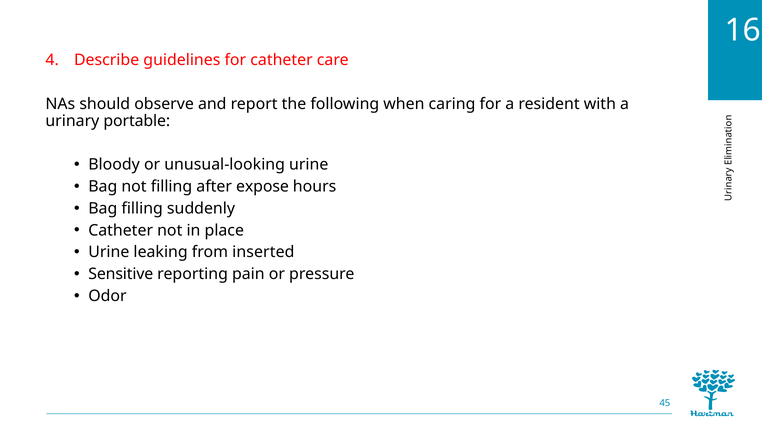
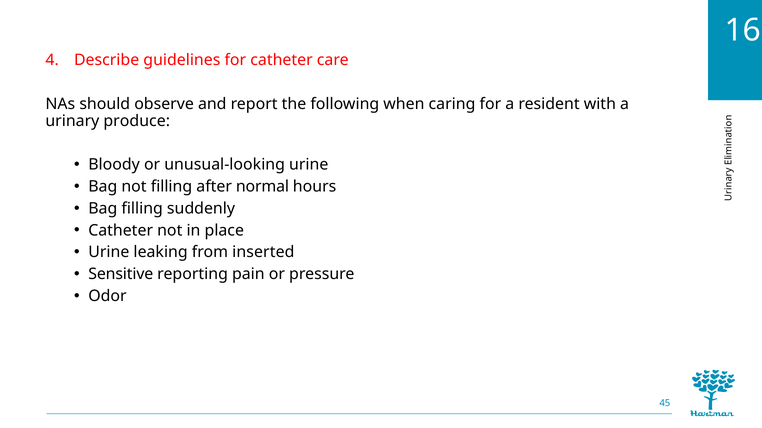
portable: portable -> produce (137, 121)
expose: expose -> normal (262, 187)
